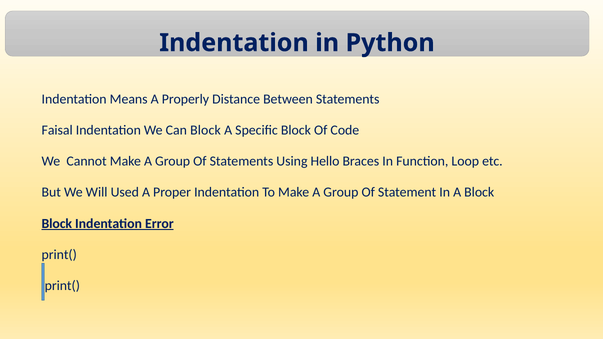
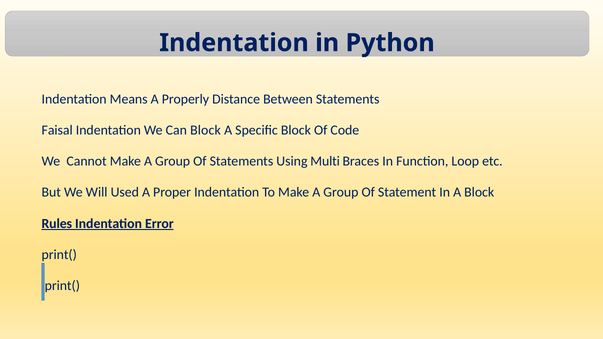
Hello: Hello -> Multi (325, 161)
Block: Block -> Rules (57, 224)
